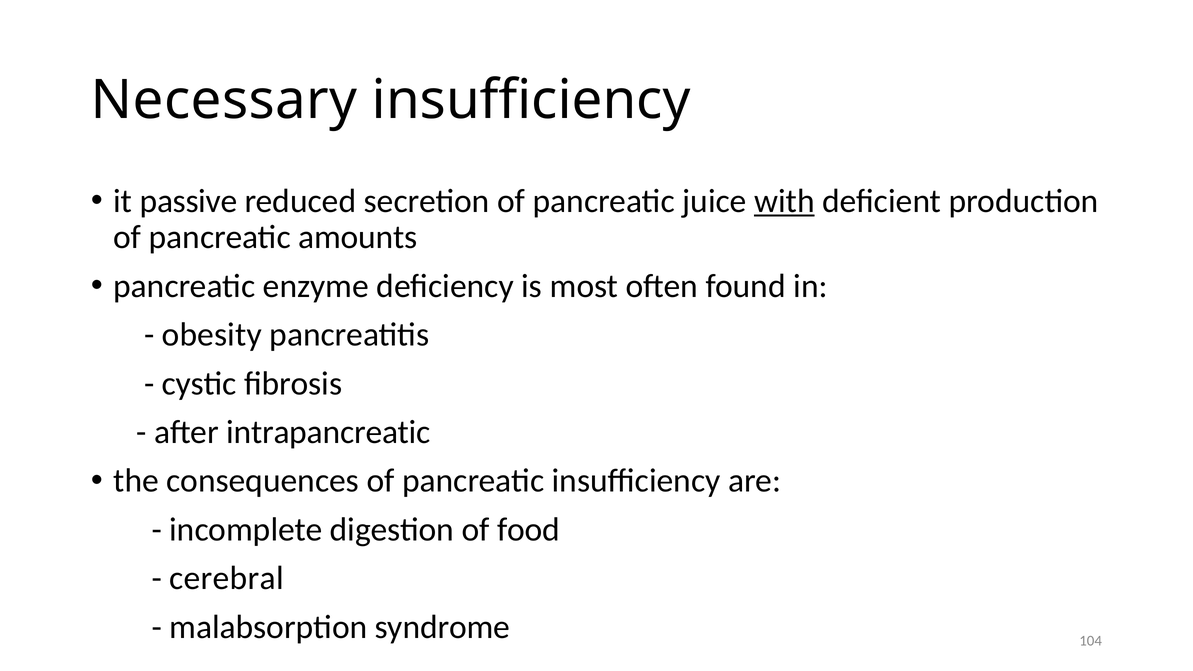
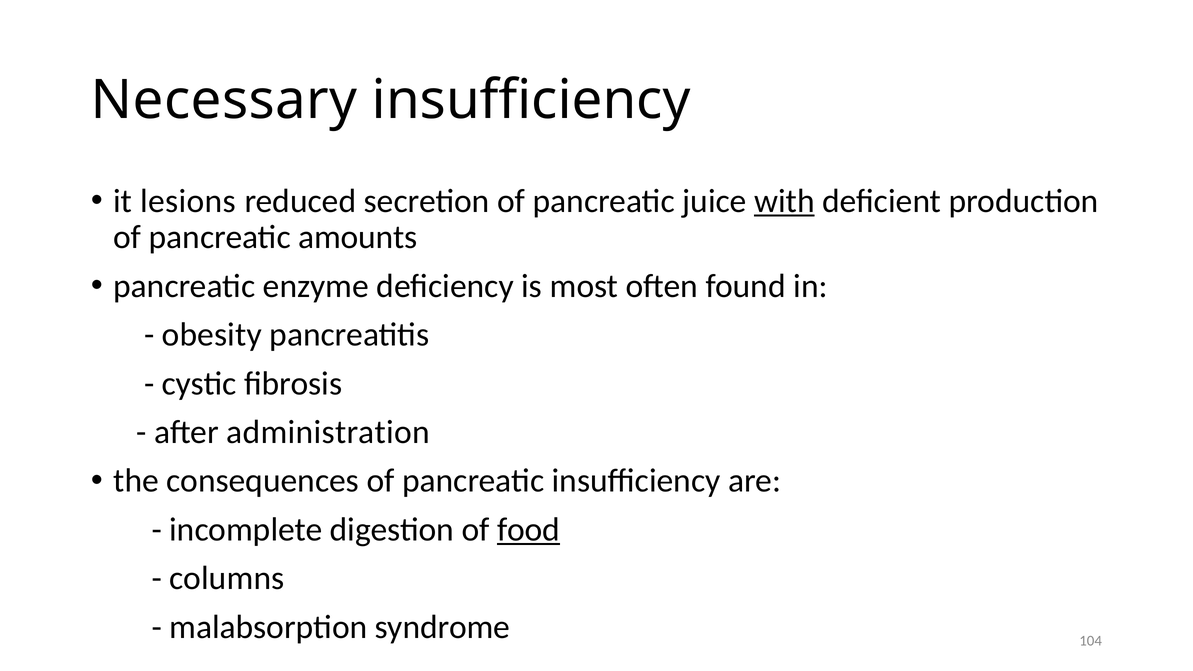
passive: passive -> lesions (188, 201)
intrapancreatic: intrapancreatic -> administration (328, 432)
food underline: none -> present (529, 530)
cerebral: cerebral -> columns (227, 578)
